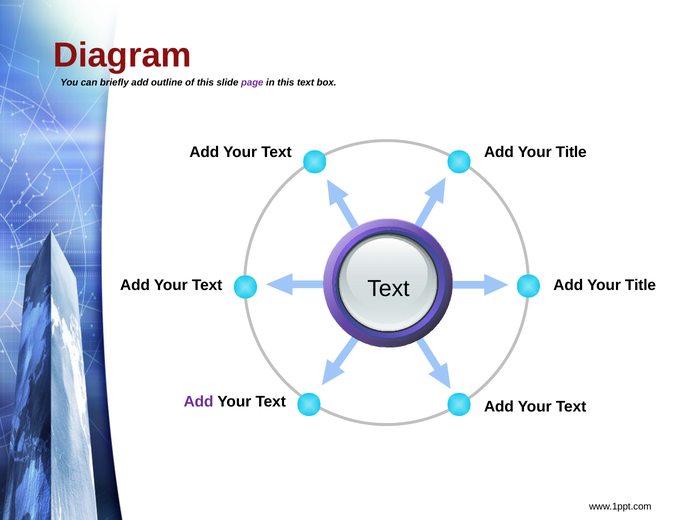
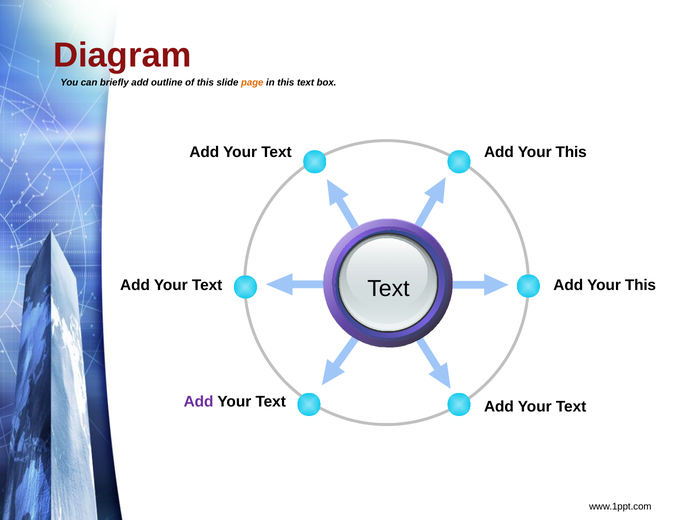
page colour: purple -> orange (252, 83)
Title: Title -> This (571, 152)
Title: Title -> This (640, 285)
